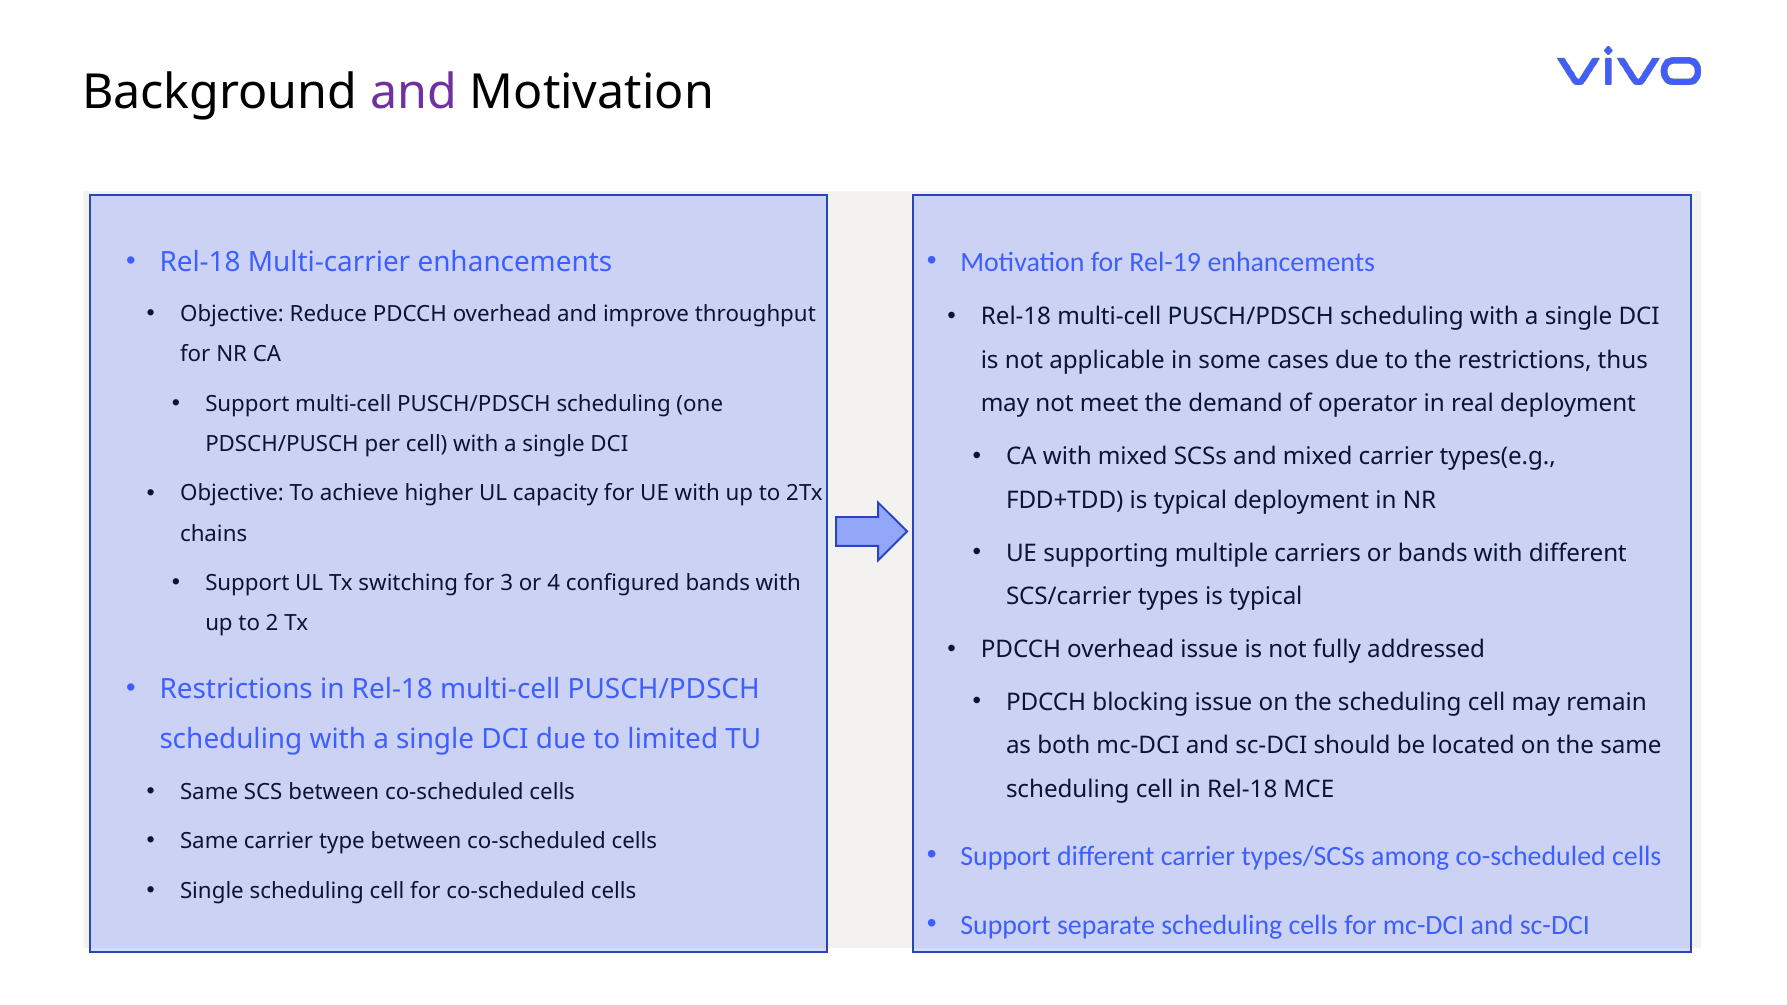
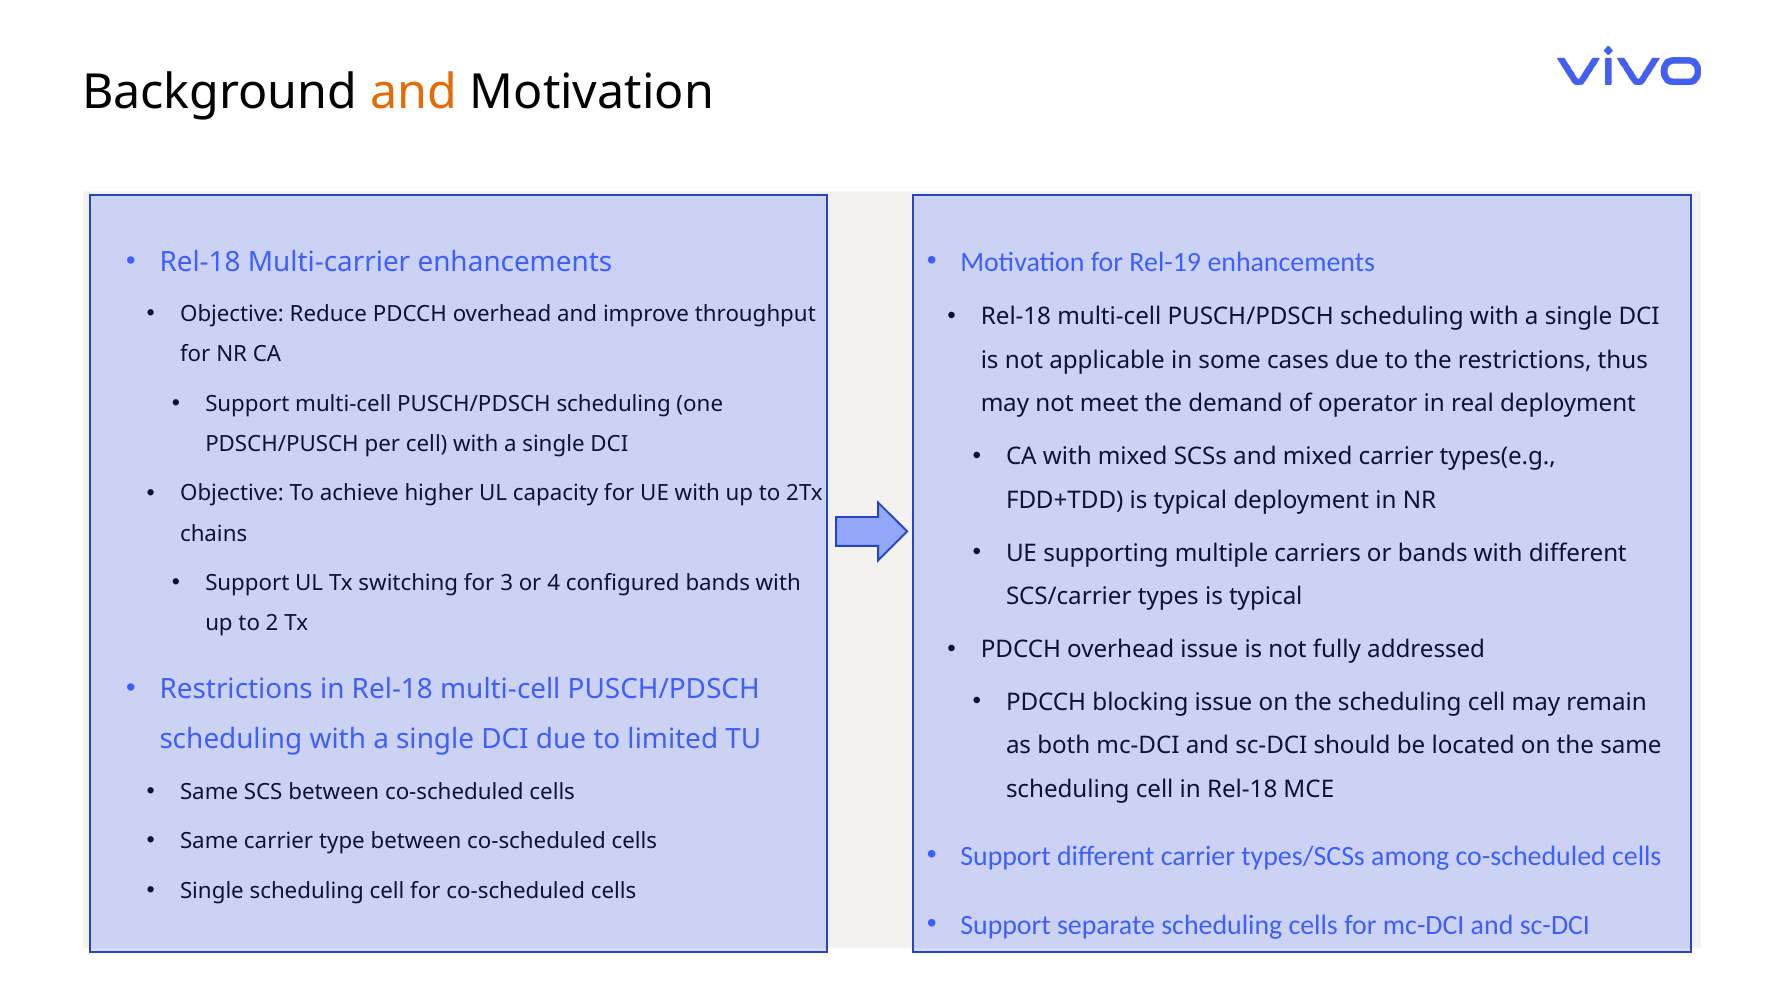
and colour: purple -> orange (414, 92)
